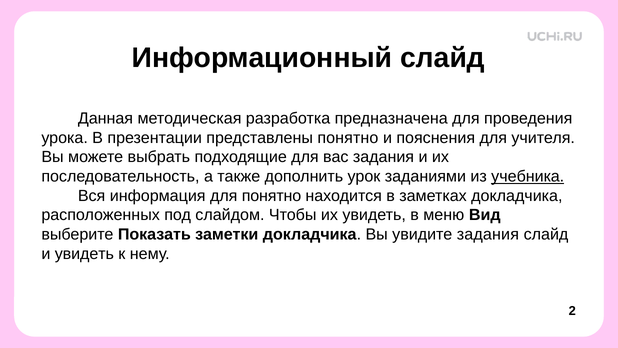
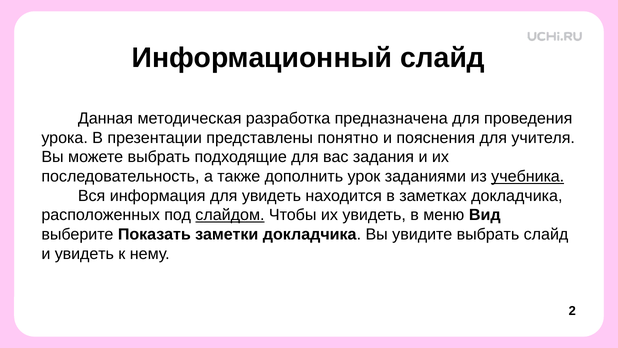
для понятно: понятно -> увидеть (271, 196)
слайдом underline: none -> present (230, 215)
увидите задания: задания -> выбрать (488, 234)
